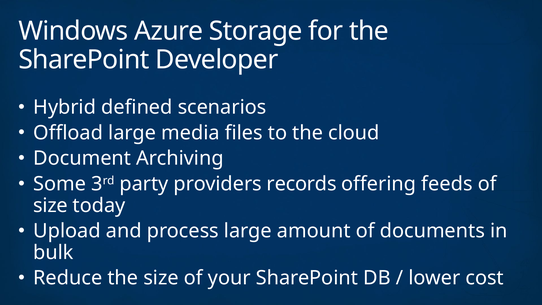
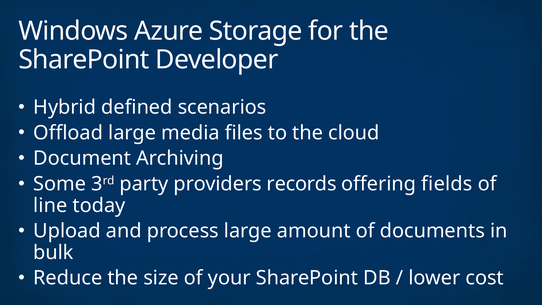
feeds: feeds -> fields (447, 184)
size: size -> line (50, 205)
